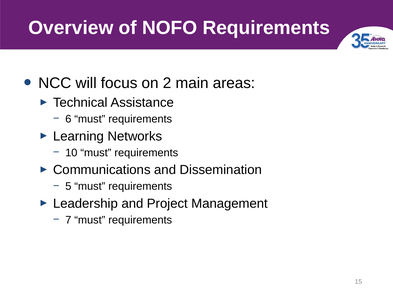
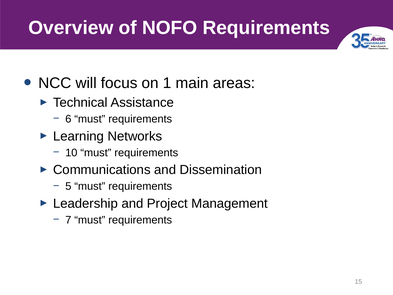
2: 2 -> 1 (167, 83)
